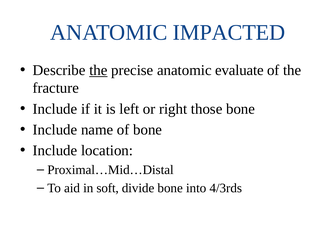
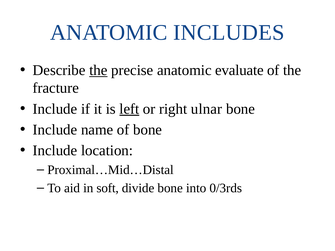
IMPACTED: IMPACTED -> INCLUDES (229, 33)
left underline: none -> present (129, 109)
those: those -> ulnar (207, 109)
4/3rds: 4/3rds -> 0/3rds (226, 188)
